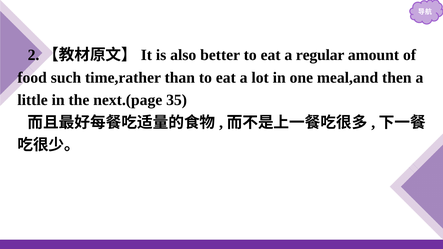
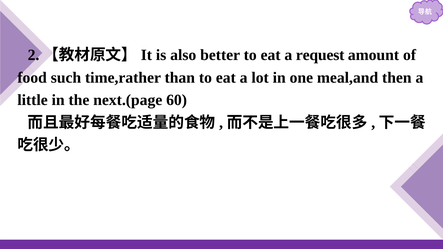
regular: regular -> request (320, 55)
35: 35 -> 60 (177, 100)
